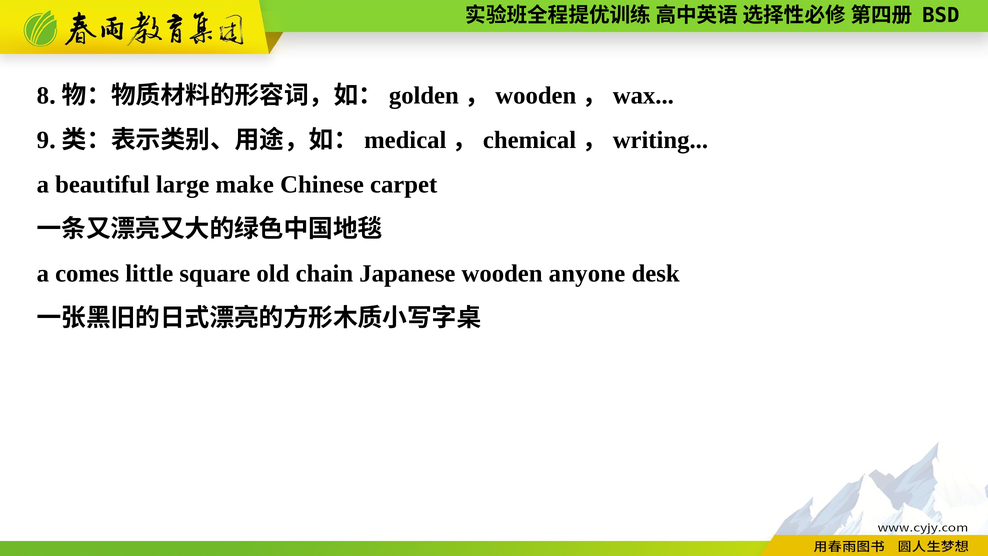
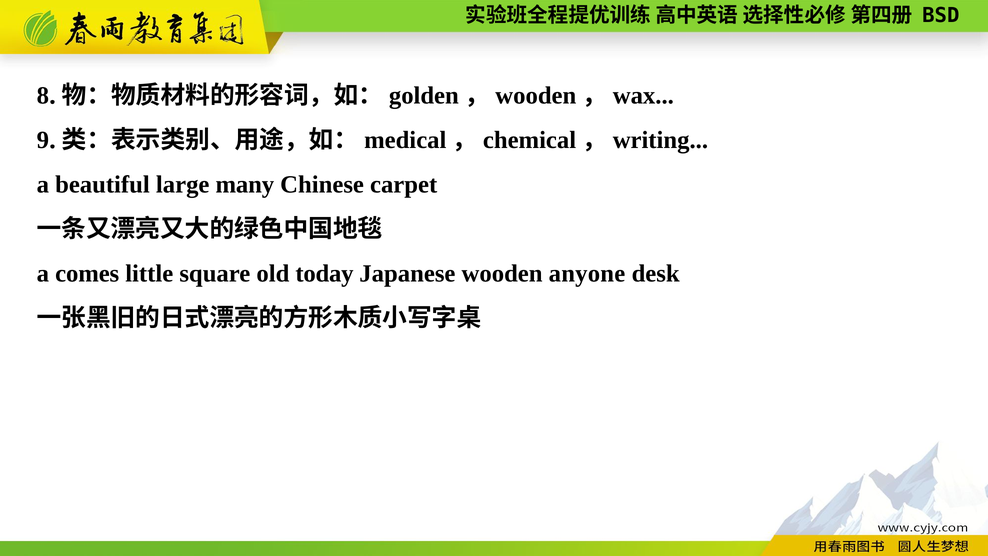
make: make -> many (245, 185)
chain: chain -> today (325, 273)
